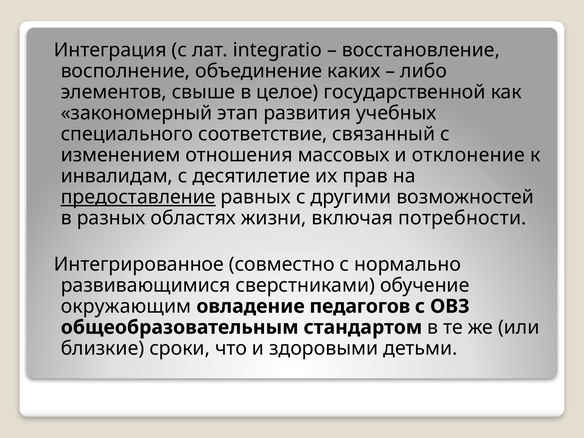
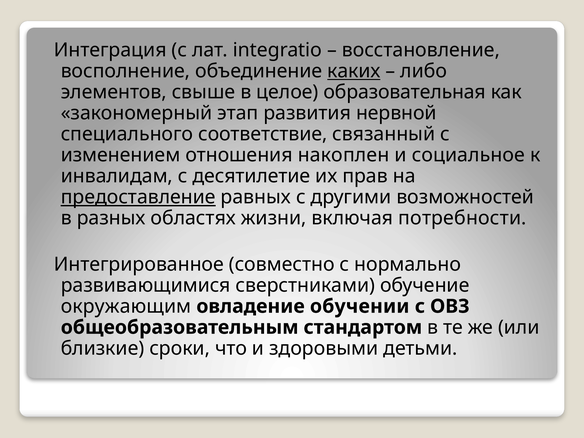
каких underline: none -> present (354, 71)
государственной: государственной -> образовательная (405, 92)
учебных: учебных -> нервной (396, 113)
массовых: массовых -> накоплен (344, 155)
отклонение: отклонение -> социальное (468, 155)
педагогов: педагогов -> обучении (360, 306)
